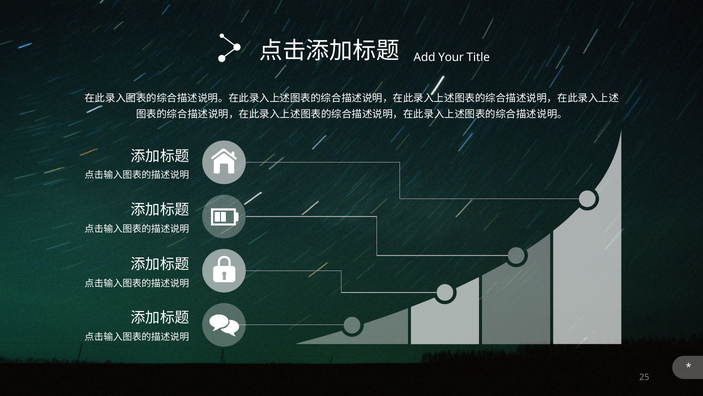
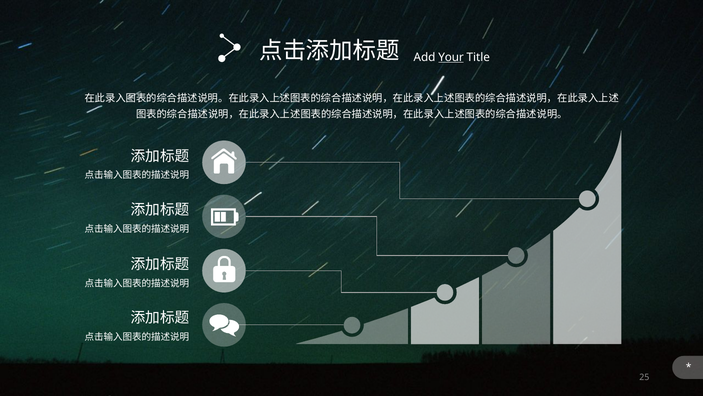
Your underline: none -> present (451, 57)
